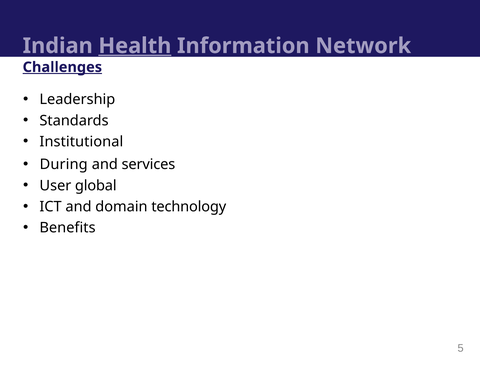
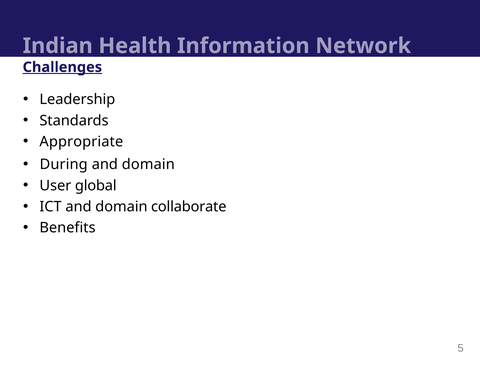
Health underline: present -> none (135, 46)
Institutional: Institutional -> Appropriate (81, 142)
services: services -> domain (148, 164)
technology: technology -> collaborate (189, 207)
